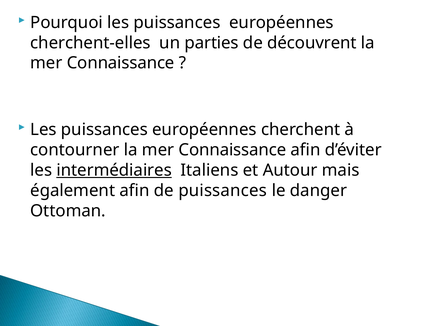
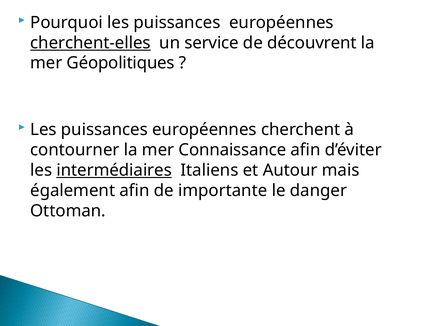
cherchent-elles underline: none -> present (90, 43)
parties: parties -> service (212, 43)
Connaissance: Connaissance -> Géopolitiques (121, 63)
de puissances: puissances -> importante (223, 190)
